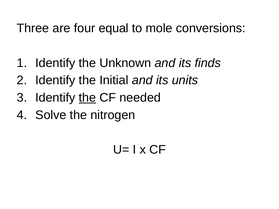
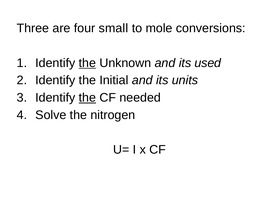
equal: equal -> small (113, 28)
the underline: none -> present (87, 63)
finds: finds -> used (208, 63)
